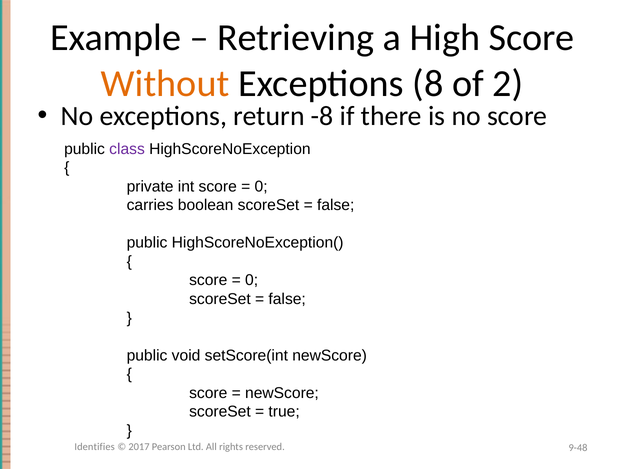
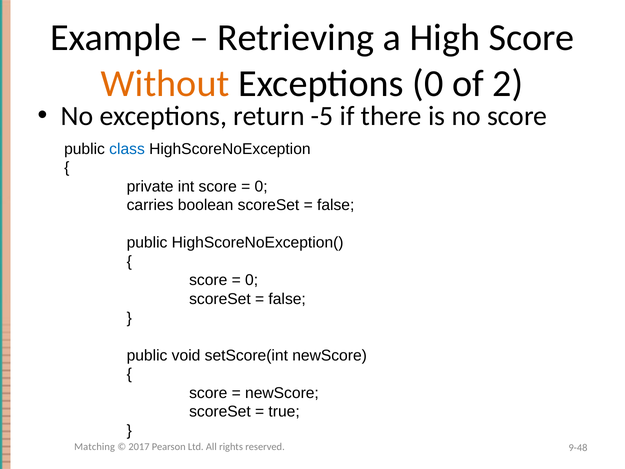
Exceptions 8: 8 -> 0 (428, 83)
-8: -8 -> -5 (322, 116)
class colour: purple -> blue (127, 149)
Identifies: Identifies -> Matching (95, 447)
